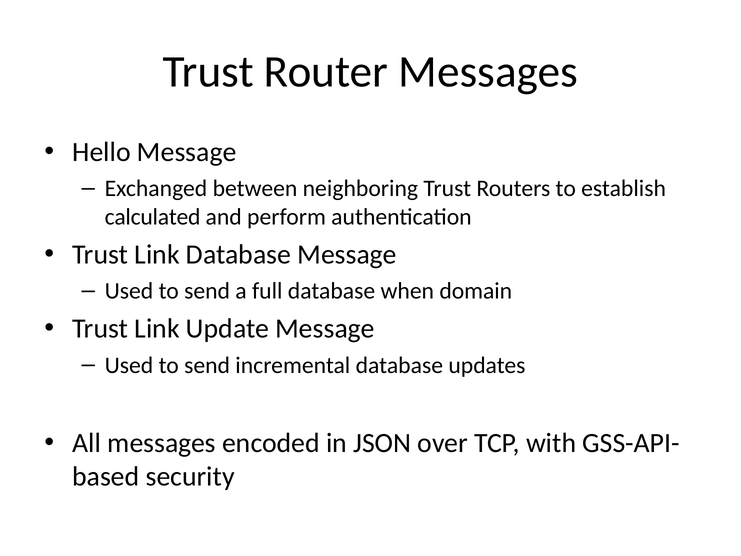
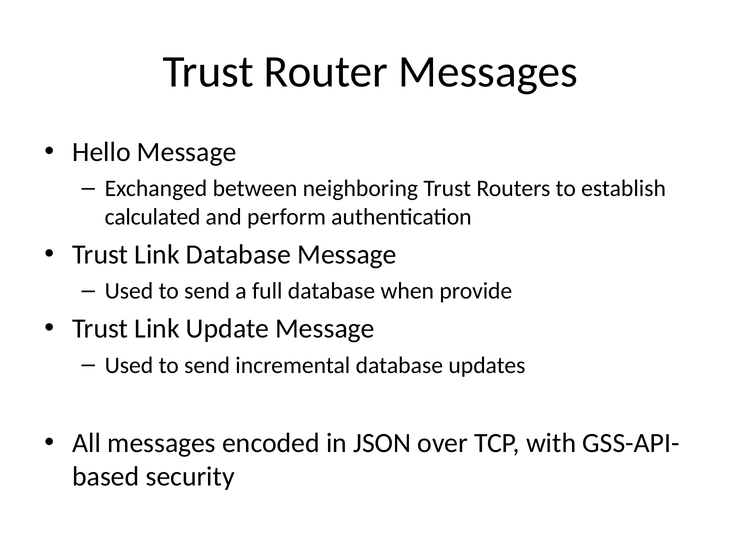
domain: domain -> provide (476, 291)
